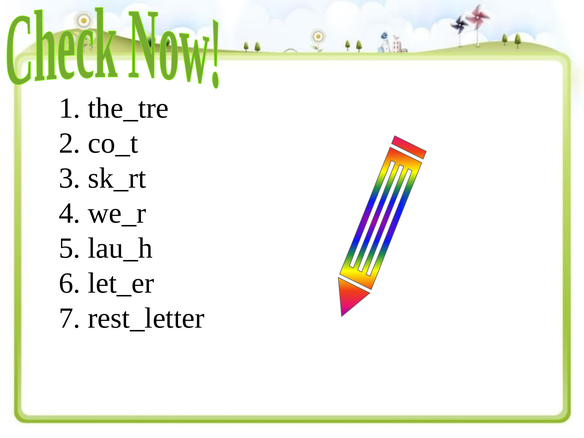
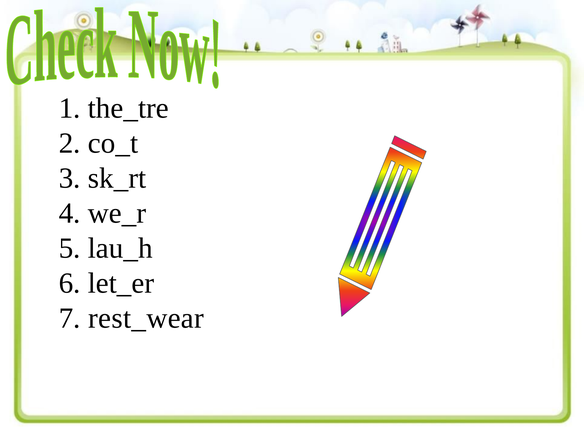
rest_letter: rest_letter -> rest_wear (146, 318)
